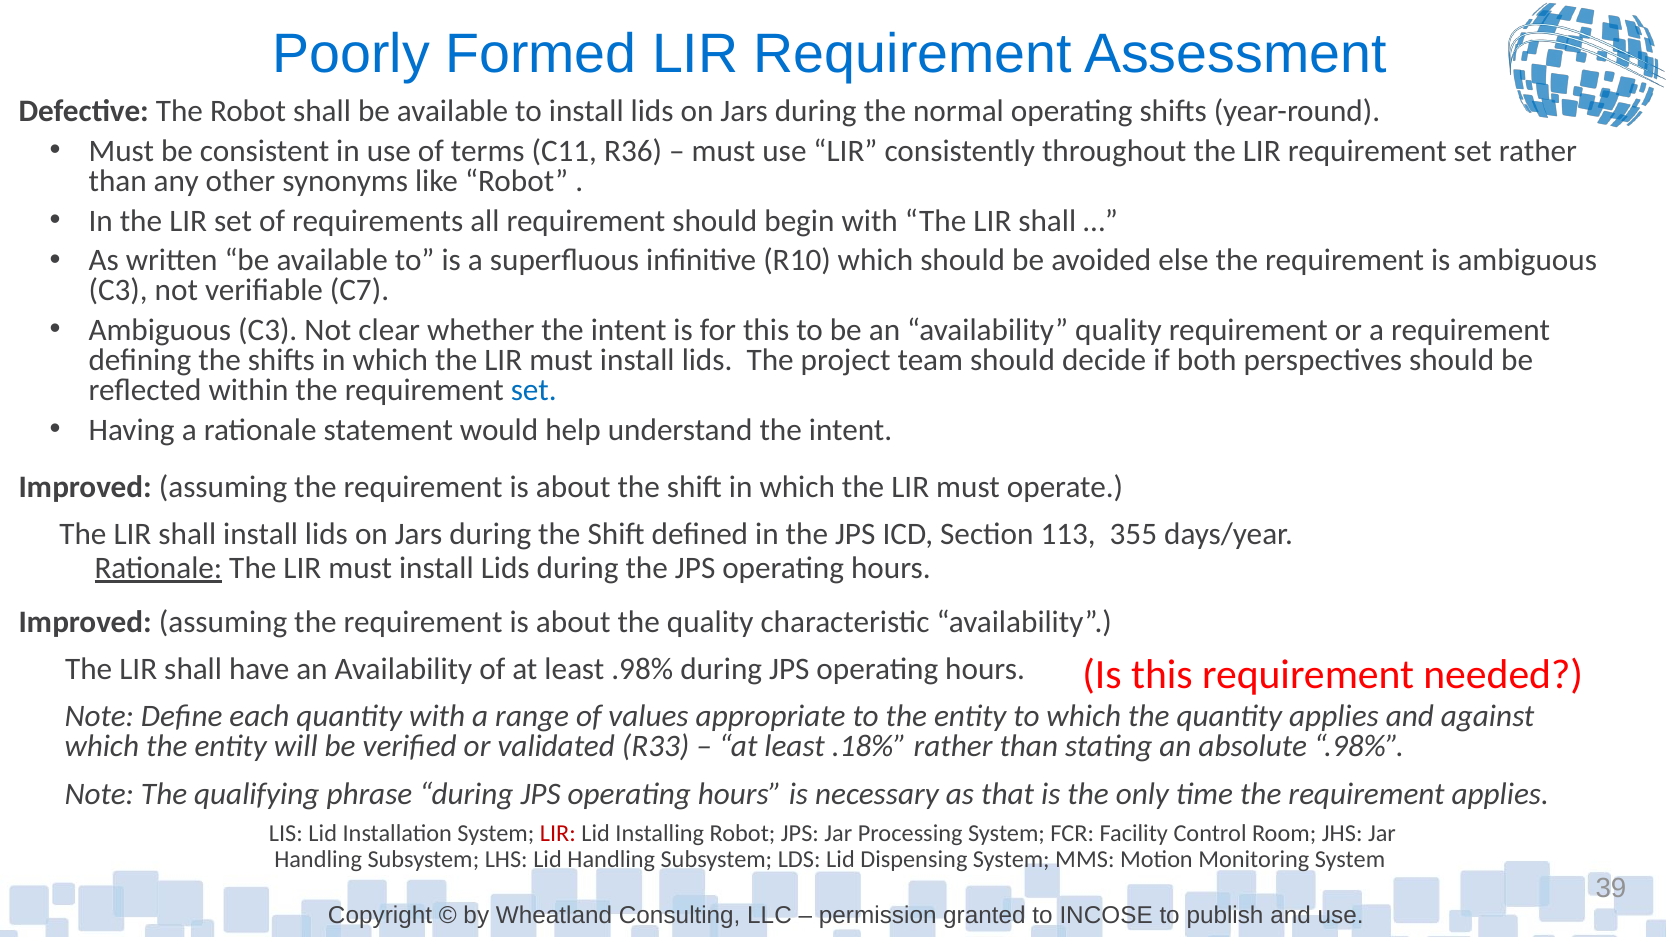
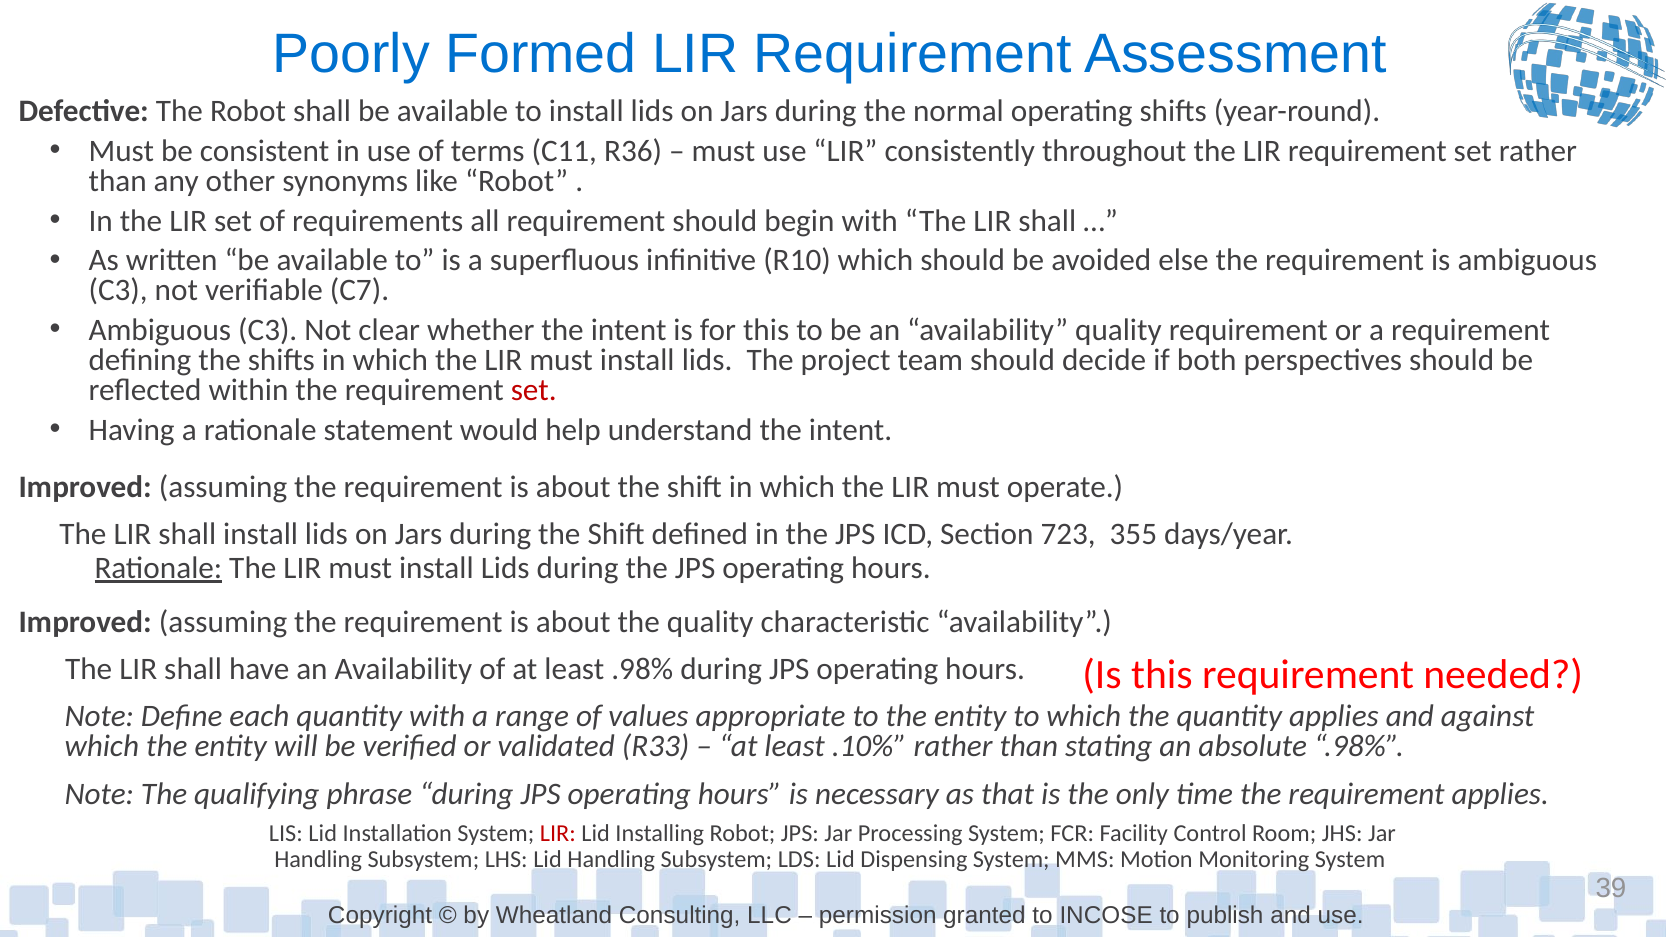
set colour: blue -> red (534, 390)
113: 113 -> 723 (1068, 534)
.18%: .18% -> .10% (869, 746)
